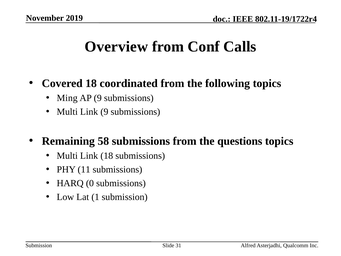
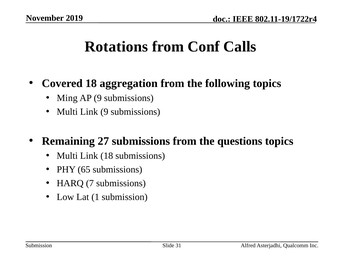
Overview: Overview -> Rotations (116, 46)
coordinated: coordinated -> aggregation (129, 83)
58: 58 -> 27 (103, 141)
11: 11 -> 65 (84, 169)
0: 0 -> 7 (90, 183)
